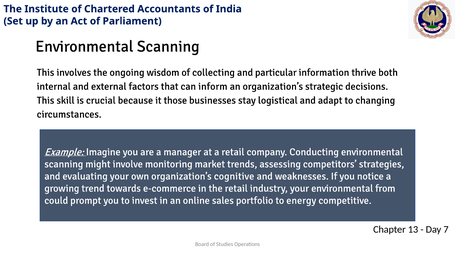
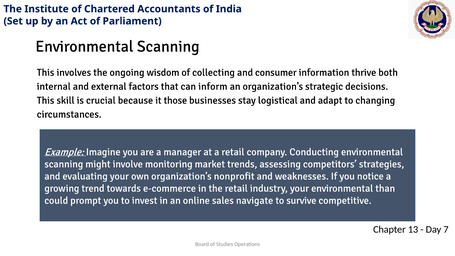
particular: particular -> consumer (276, 72)
cognitive: cognitive -> nonprofit (234, 176)
from: from -> than (385, 188)
portfolio: portfolio -> navigate (255, 200)
energy: energy -> survive (301, 200)
